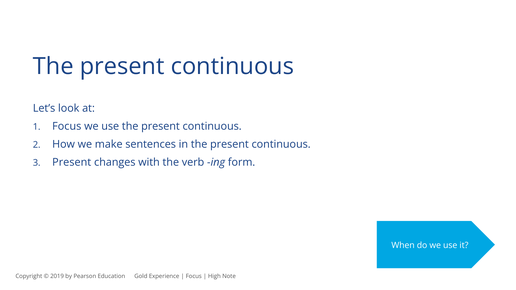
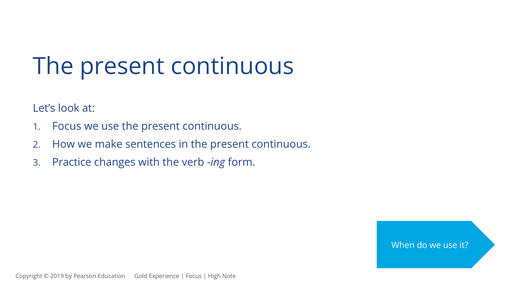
Present: Present -> Practice (72, 162)
